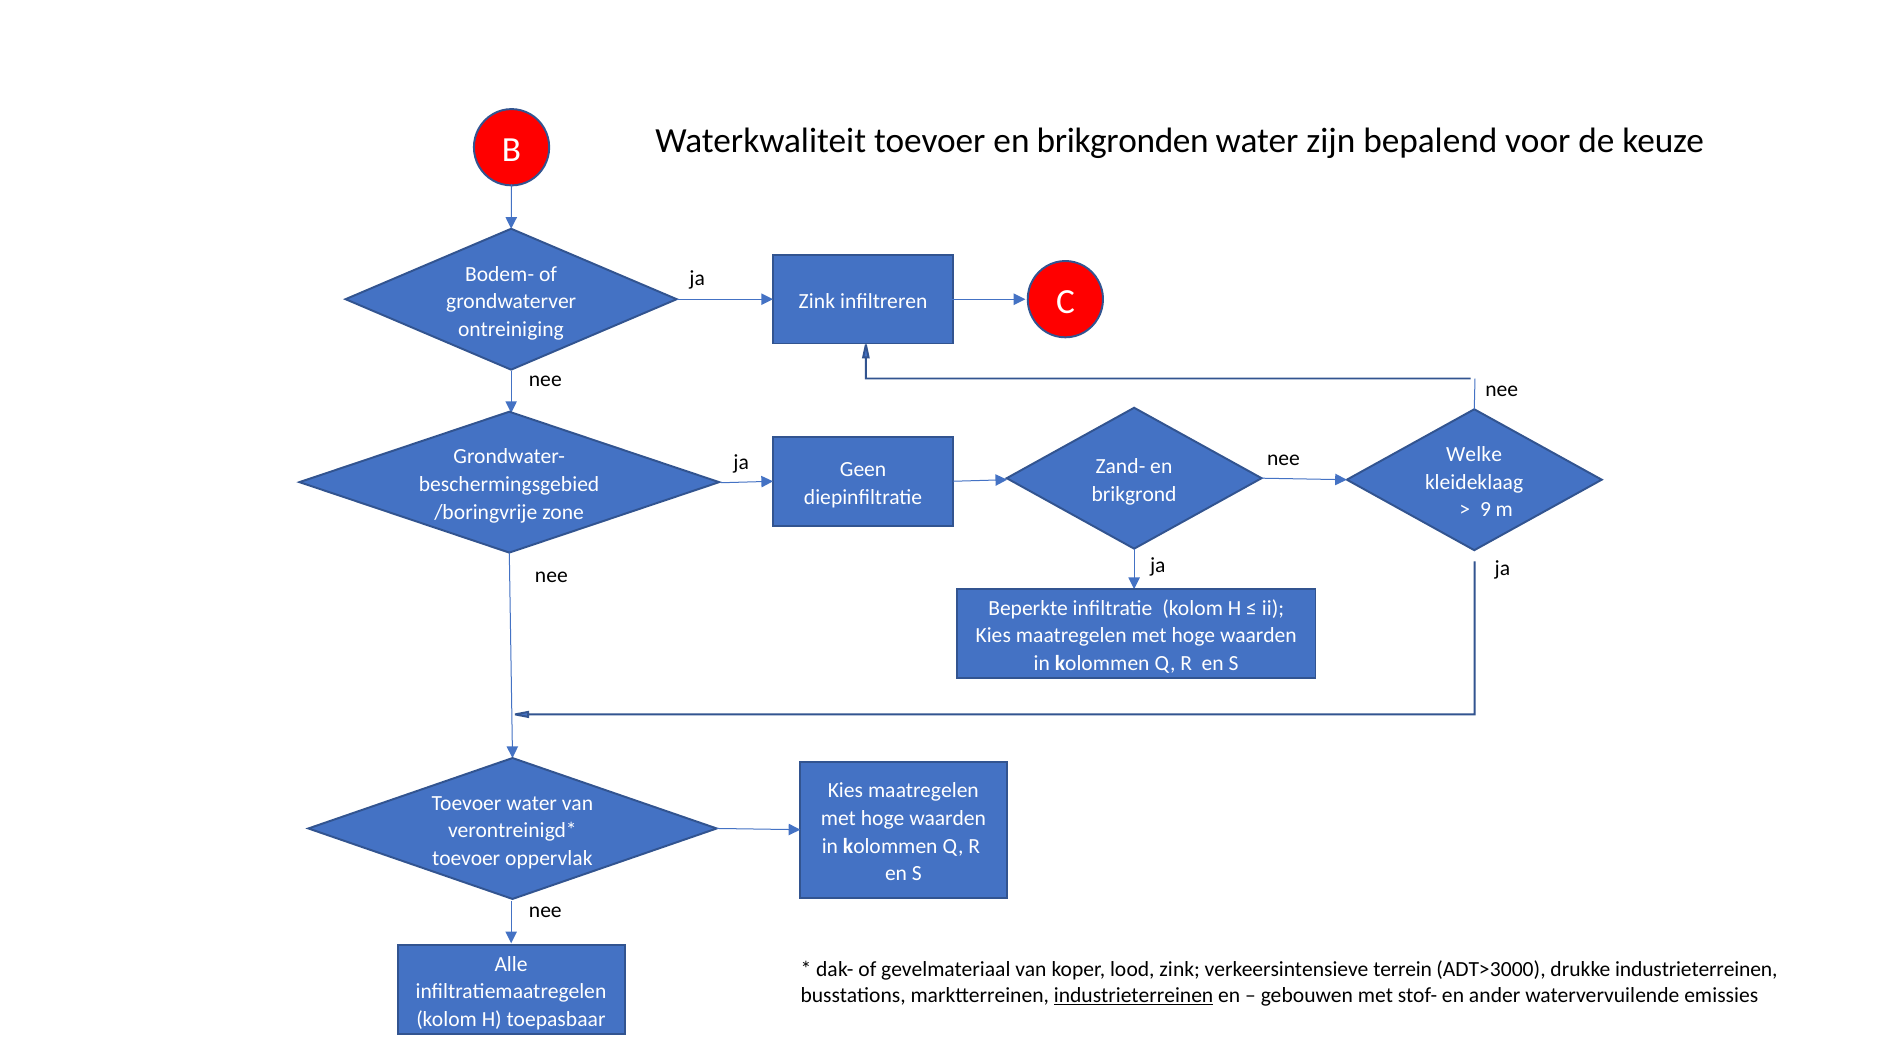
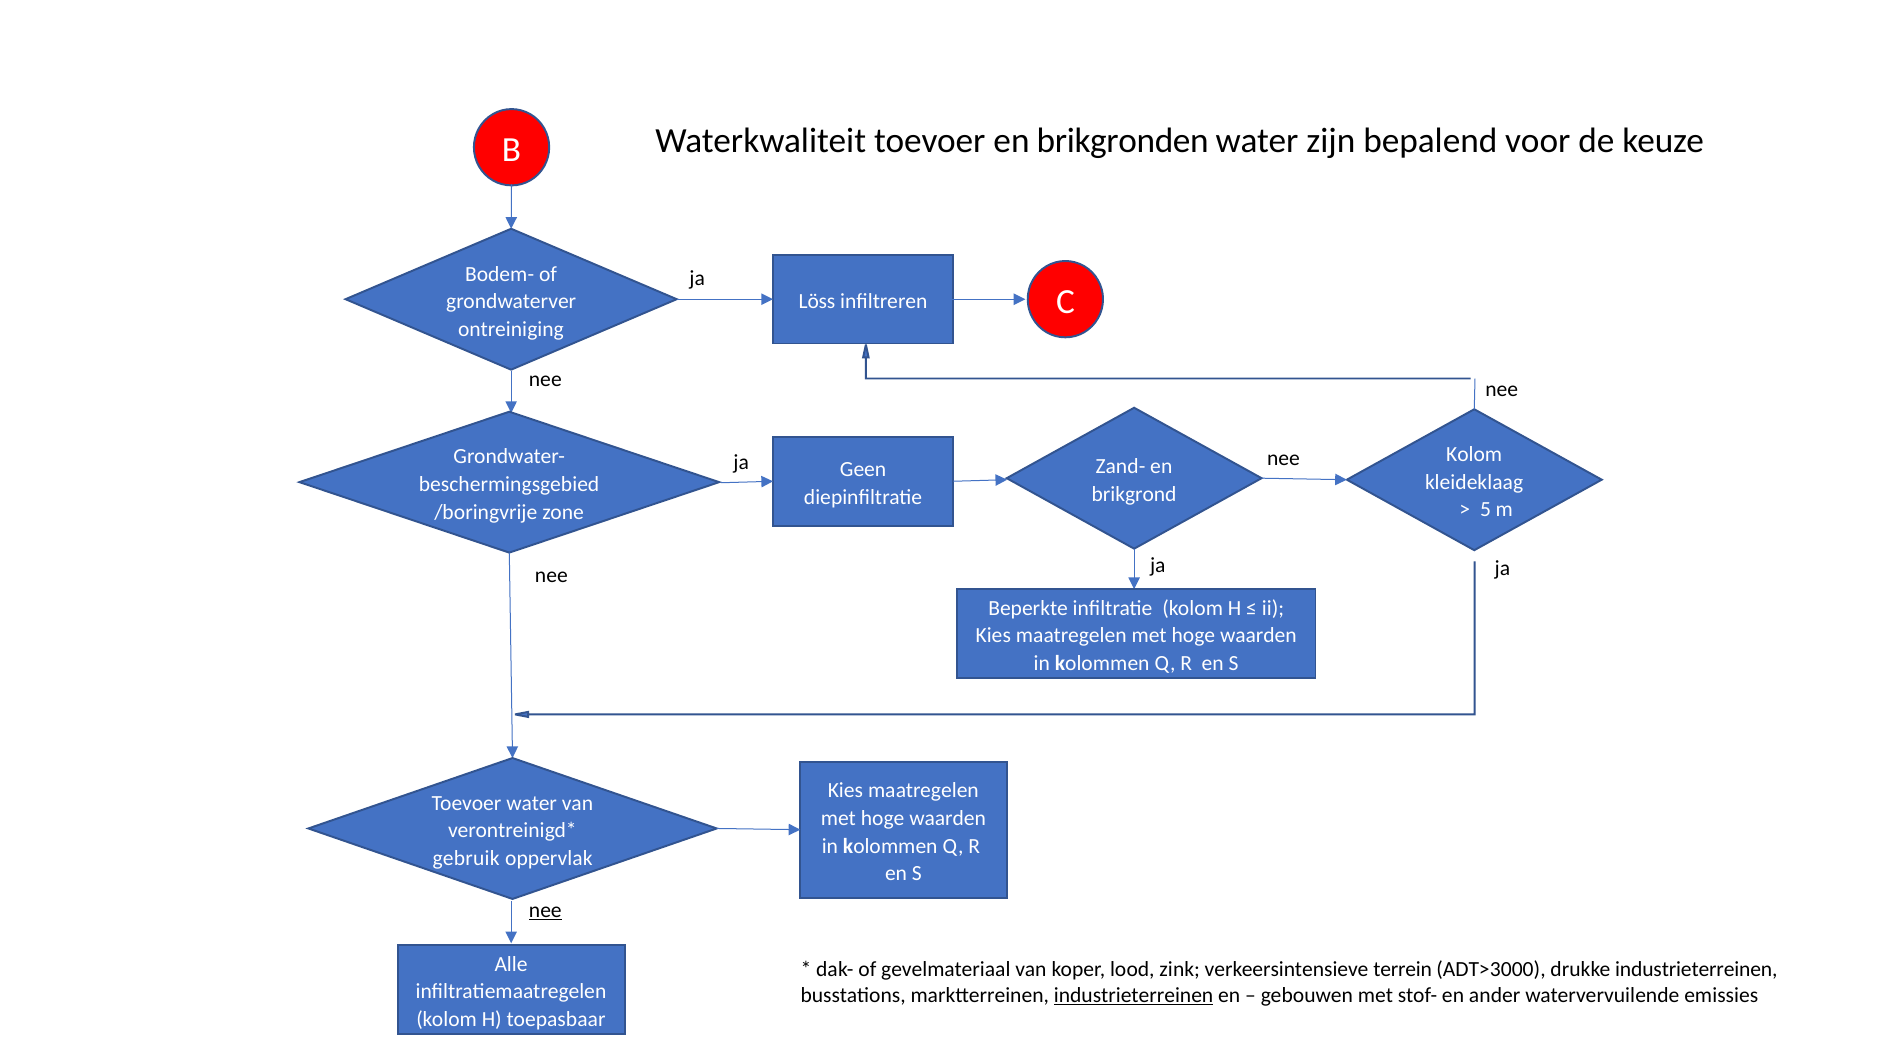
Zink: Zink -> Löss (817, 301)
ja Welke: Welke -> Kolom (1474, 454)
9: 9 -> 5 (1485, 510)
toevoer: toevoer -> gebruik (466, 858)
nee underline: none -> present (545, 910)
